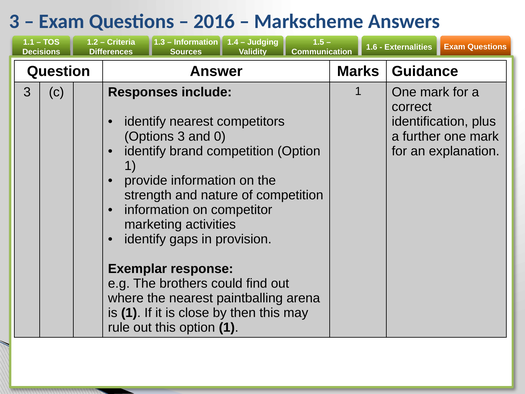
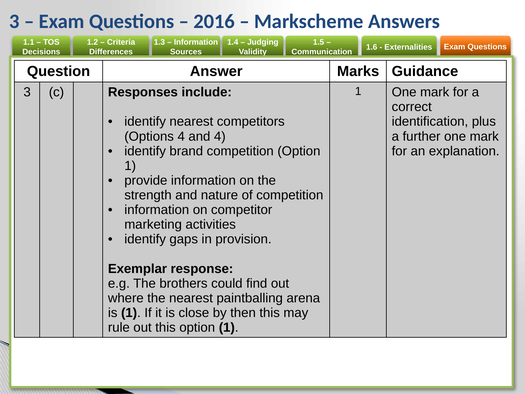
Options 3: 3 -> 4 (181, 136)
and 0: 0 -> 4 (220, 136)
